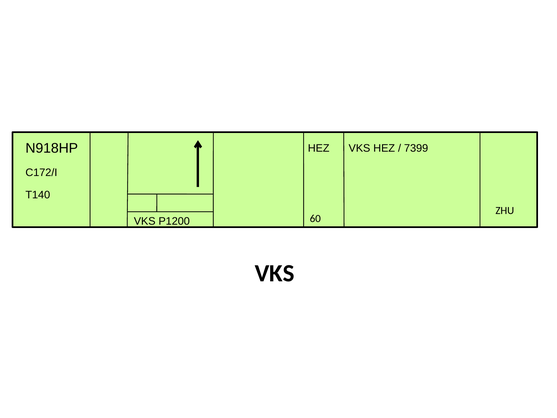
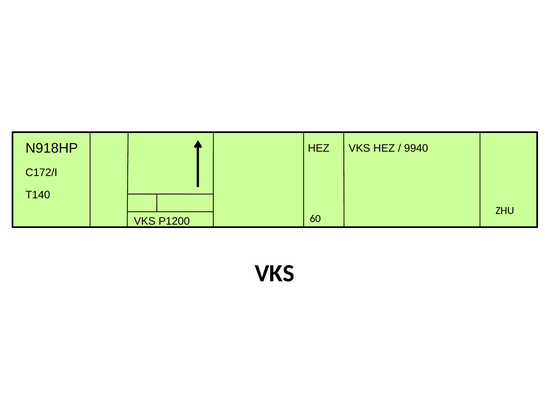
7399: 7399 -> 9940 (416, 148)
